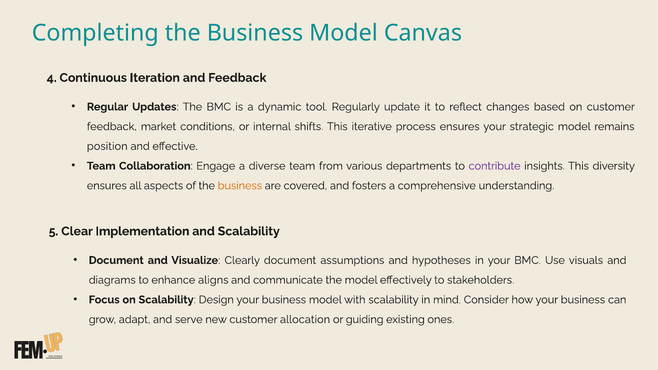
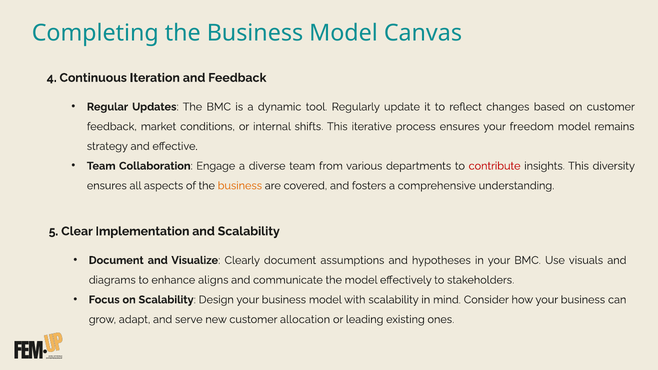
strategic: strategic -> freedom (532, 127)
position: position -> strategy (107, 146)
contribute colour: purple -> red (495, 166)
guiding: guiding -> leading (365, 320)
